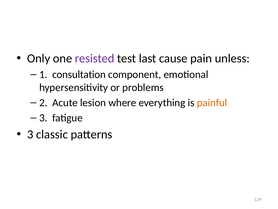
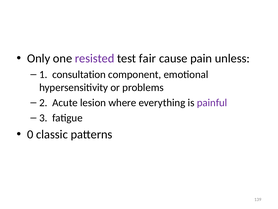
last: last -> fair (147, 58)
painful colour: orange -> purple (212, 102)
3: 3 -> 0 (30, 134)
